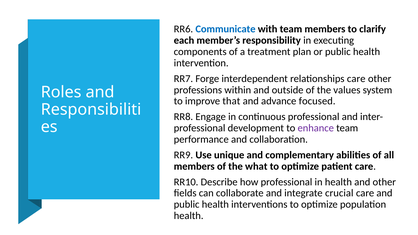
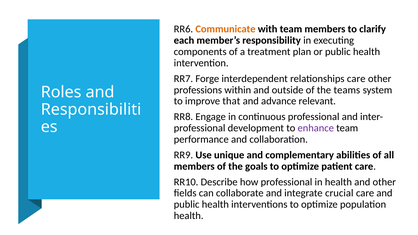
Communicate colour: blue -> orange (225, 29)
values: values -> teams (347, 90)
focused: focused -> relevant (317, 101)
what: what -> goals (256, 166)
